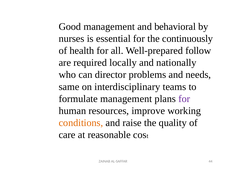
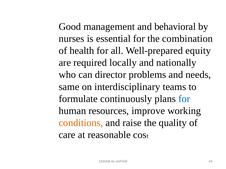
continuously: continuously -> combination (188, 39)
follow: follow -> equity (198, 51)
formulate management: management -> continuously (126, 99)
for colour: purple -> blue (184, 99)
